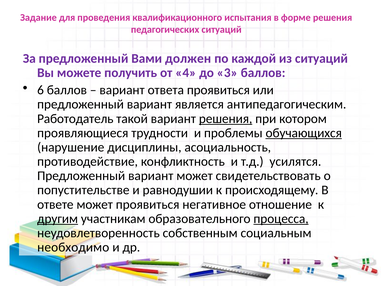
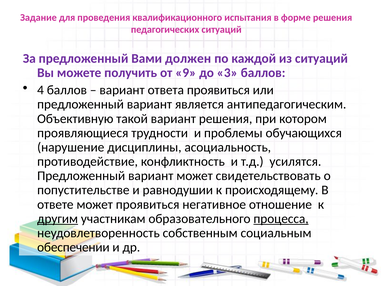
4: 4 -> 9 (186, 73)
6: 6 -> 4 (41, 90)
Работодатель: Работодатель -> Объективную (75, 119)
решения underline: present -> none (226, 119)
обучающихся underline: present -> none (304, 133)
необходимо: необходимо -> обеспечении (73, 247)
